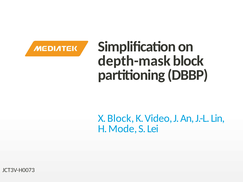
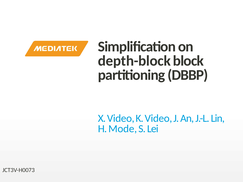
depth-mask: depth-mask -> depth-block (134, 61)
X Block: Block -> Video (121, 118)
